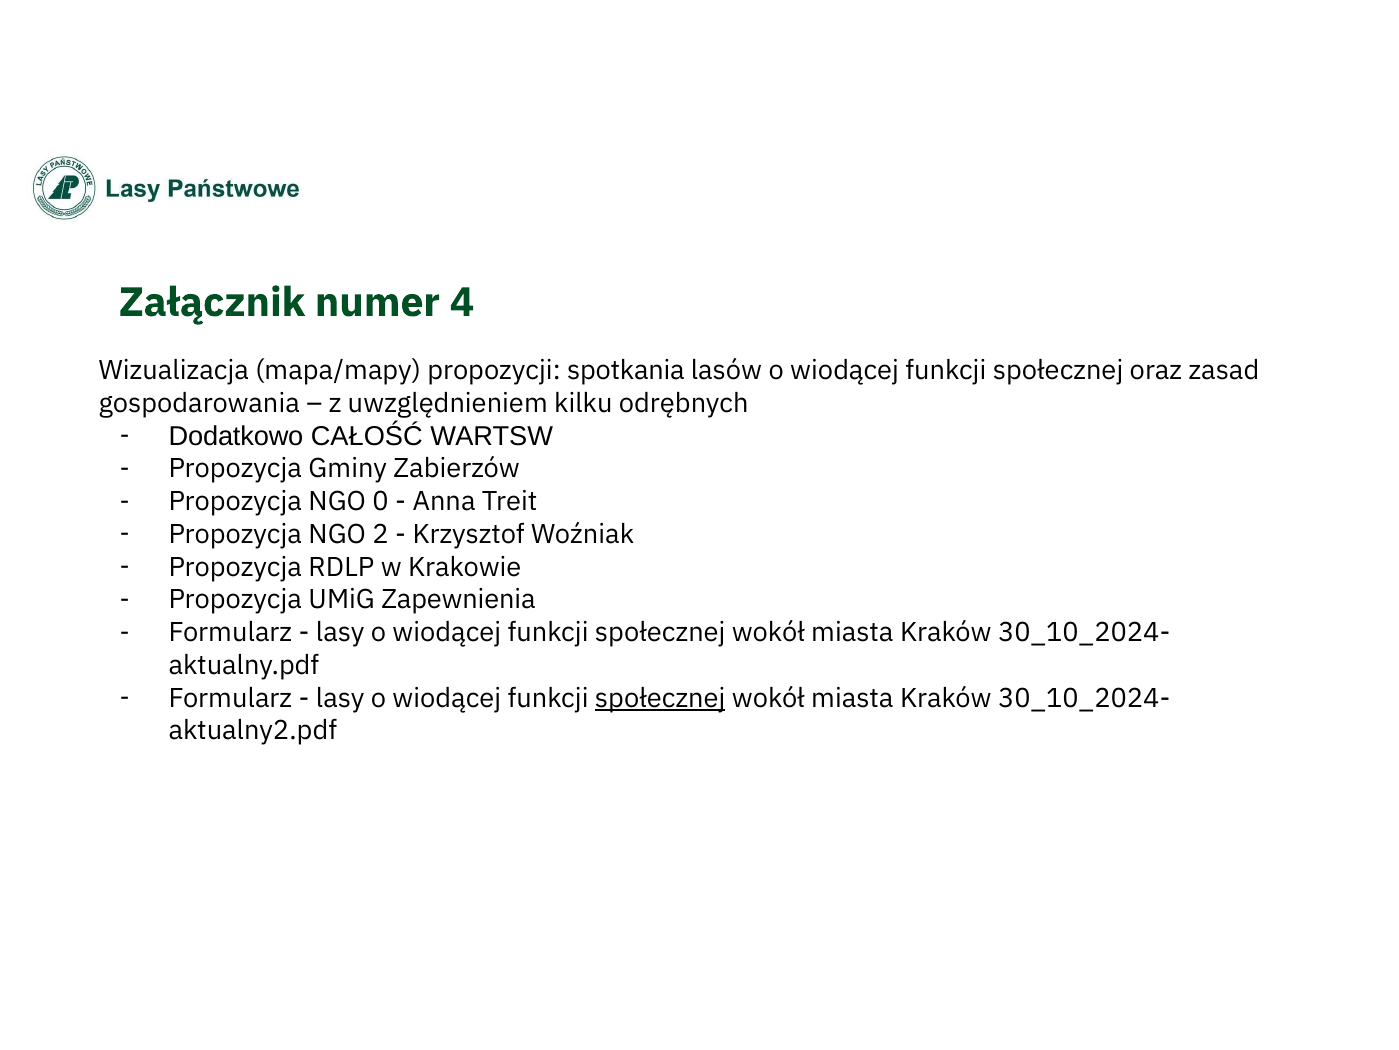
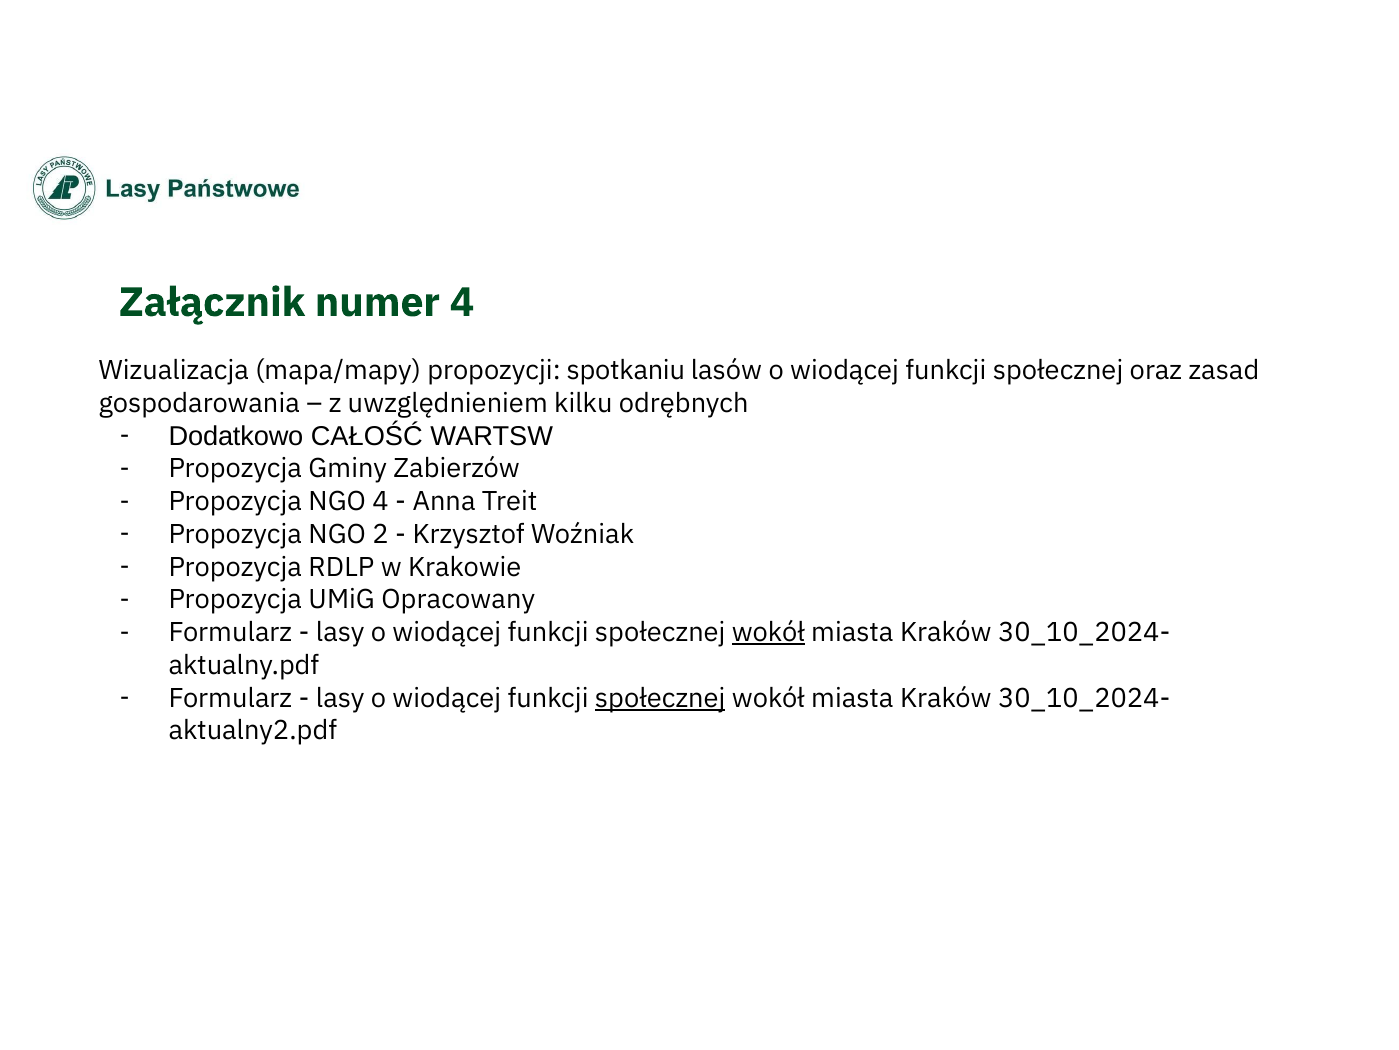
spotkania: spotkania -> spotkaniu (626, 370)
NGO 0: 0 -> 4 (381, 501)
Zapewnienia: Zapewnienia -> Opracowany (458, 599)
wokół underline: none -> present (768, 632)
